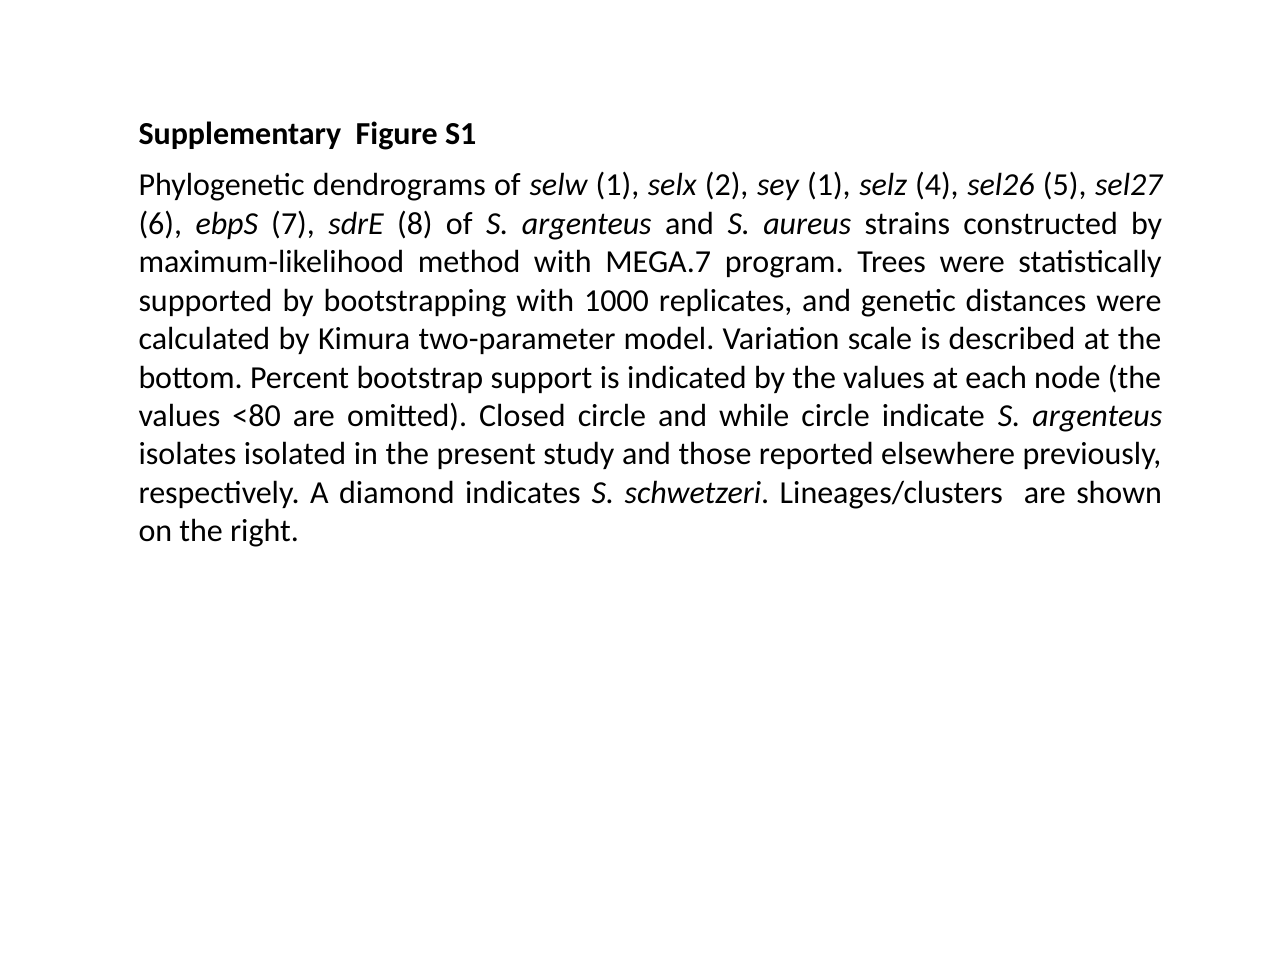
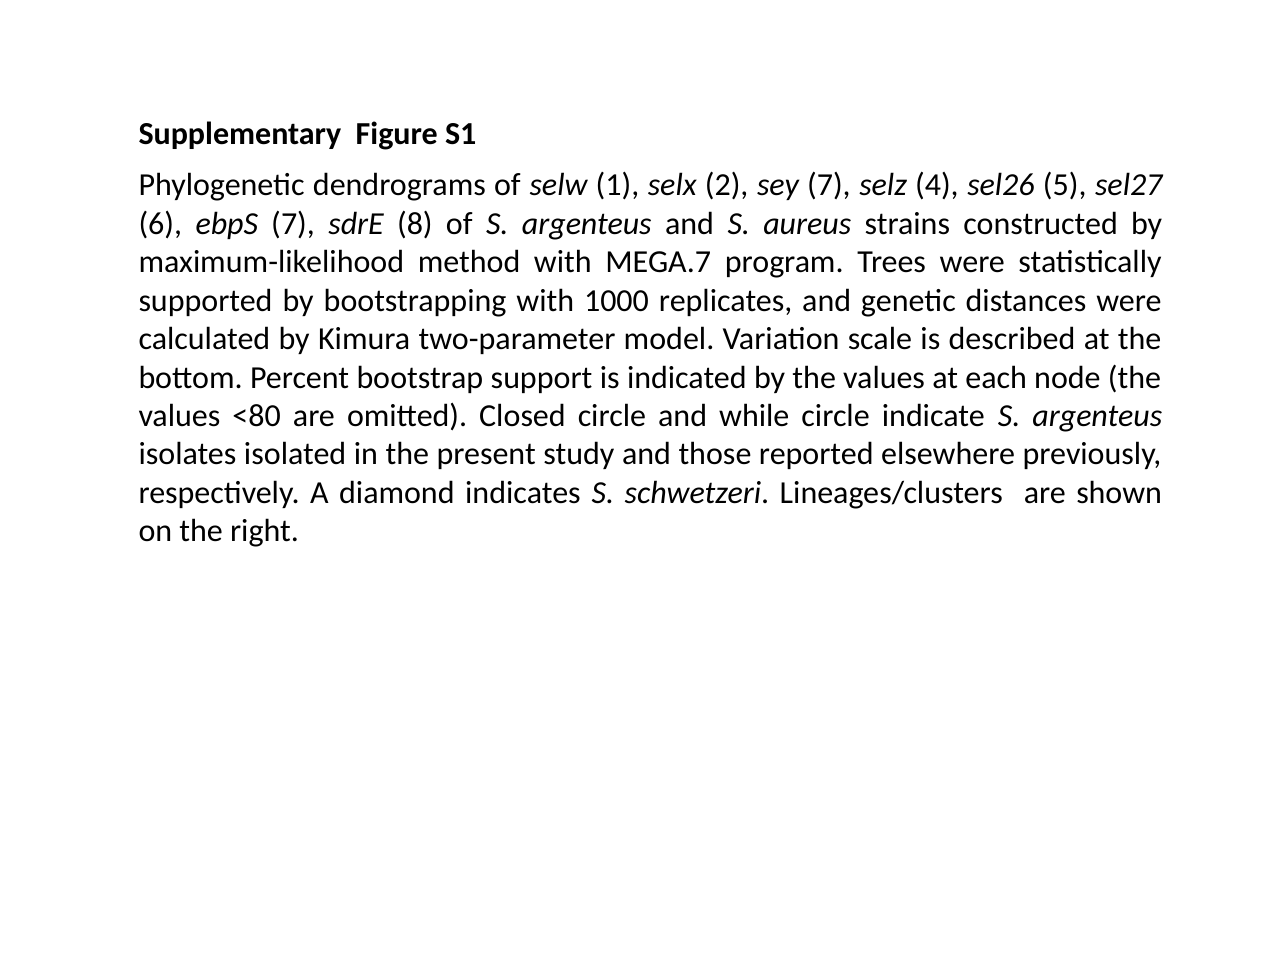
sey 1: 1 -> 7 (829, 185)
